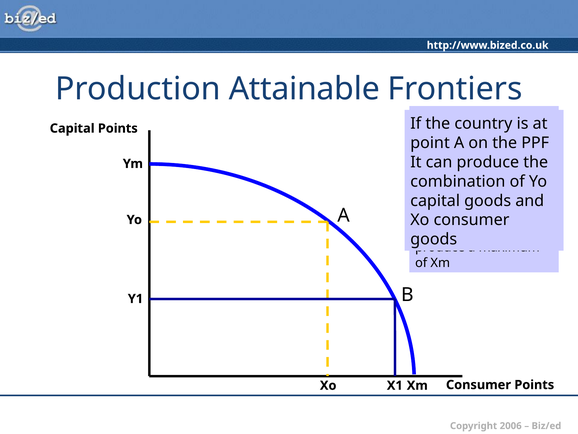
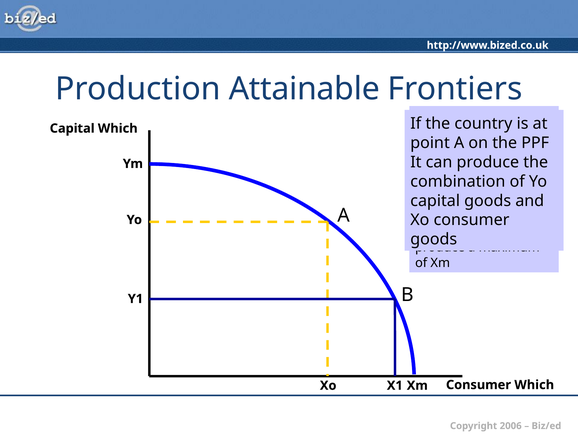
Capital Points: Points -> Which (118, 128)
Consumer Points: Points -> Which (534, 384)
